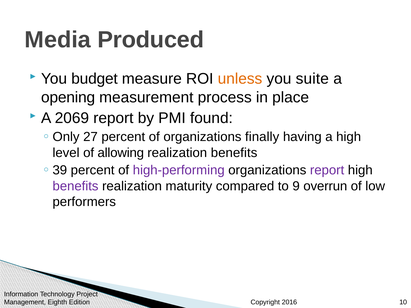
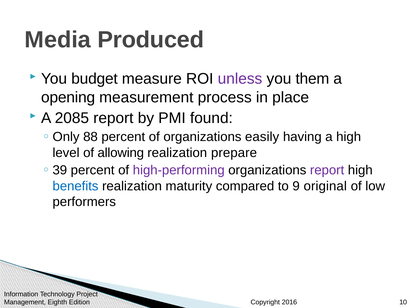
unless colour: orange -> purple (240, 79)
suite: suite -> them (312, 79)
2069: 2069 -> 2085 (72, 118)
27: 27 -> 88 (90, 137)
finally: finally -> easily (262, 137)
realization benefits: benefits -> prepare (234, 153)
benefits colour: purple -> blue (76, 186)
overrun: overrun -> original (325, 186)
